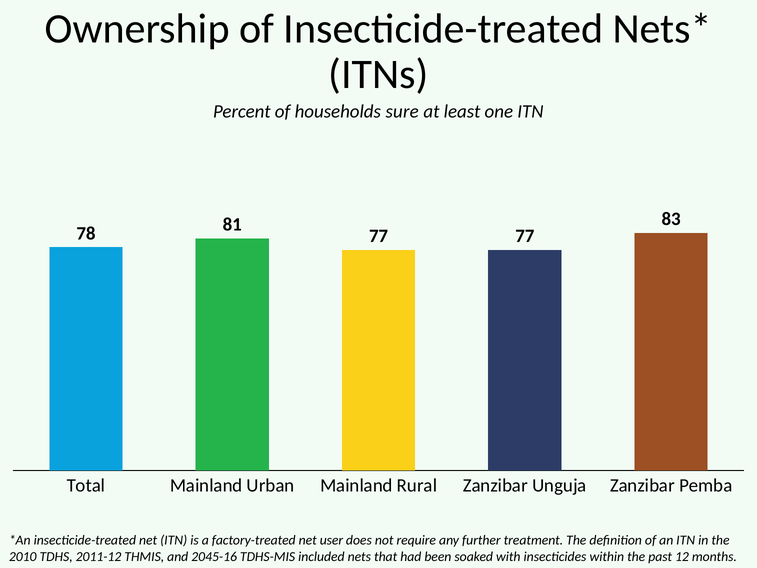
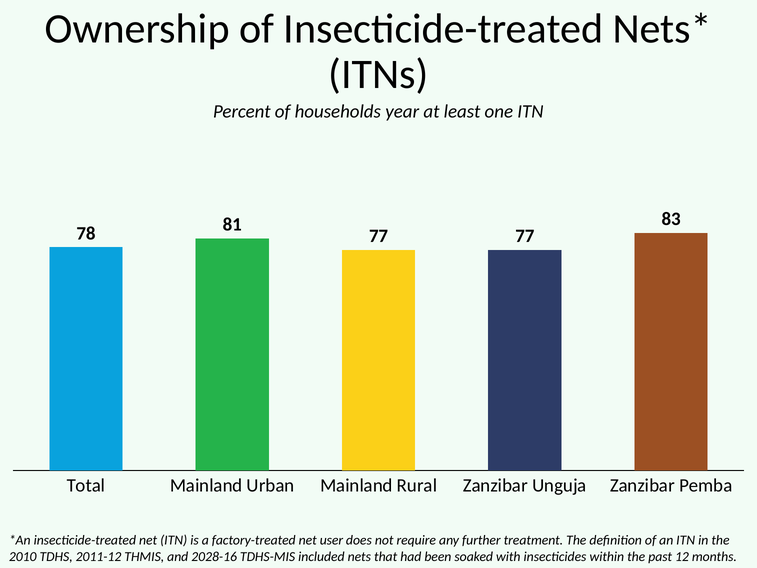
sure: sure -> year (402, 111)
2045-16: 2045-16 -> 2028-16 (214, 556)
